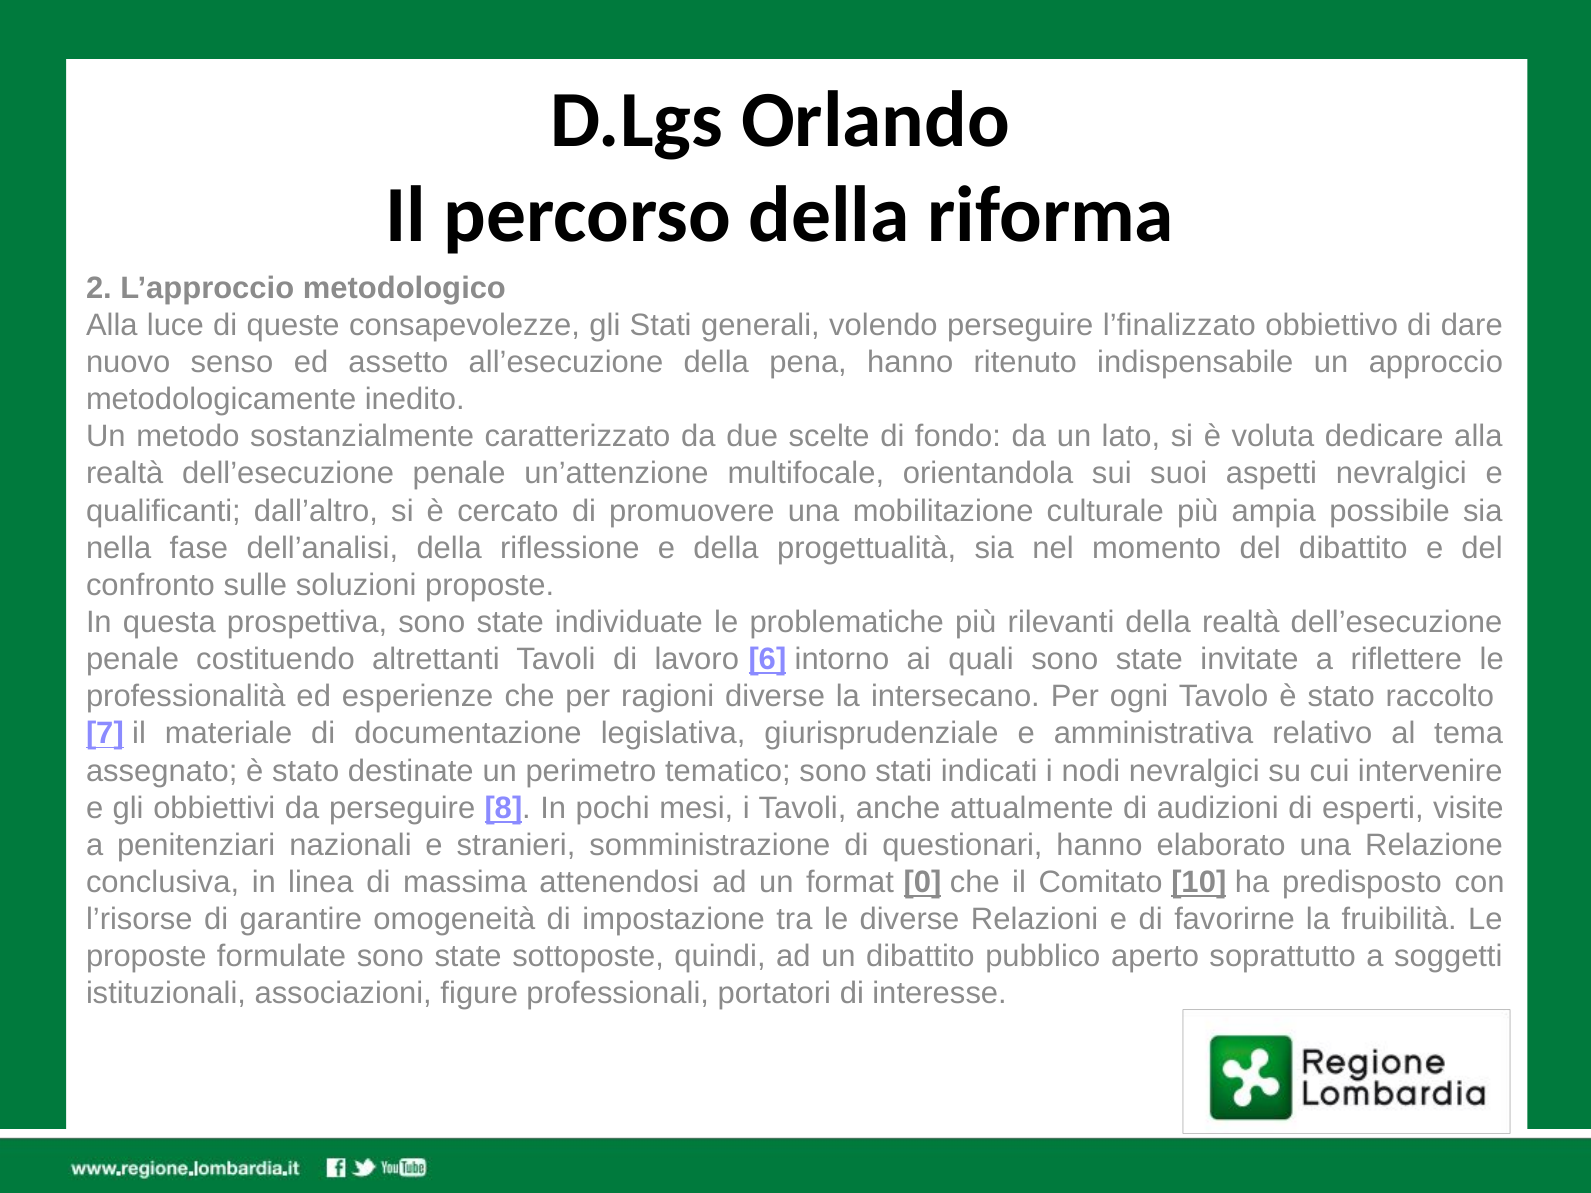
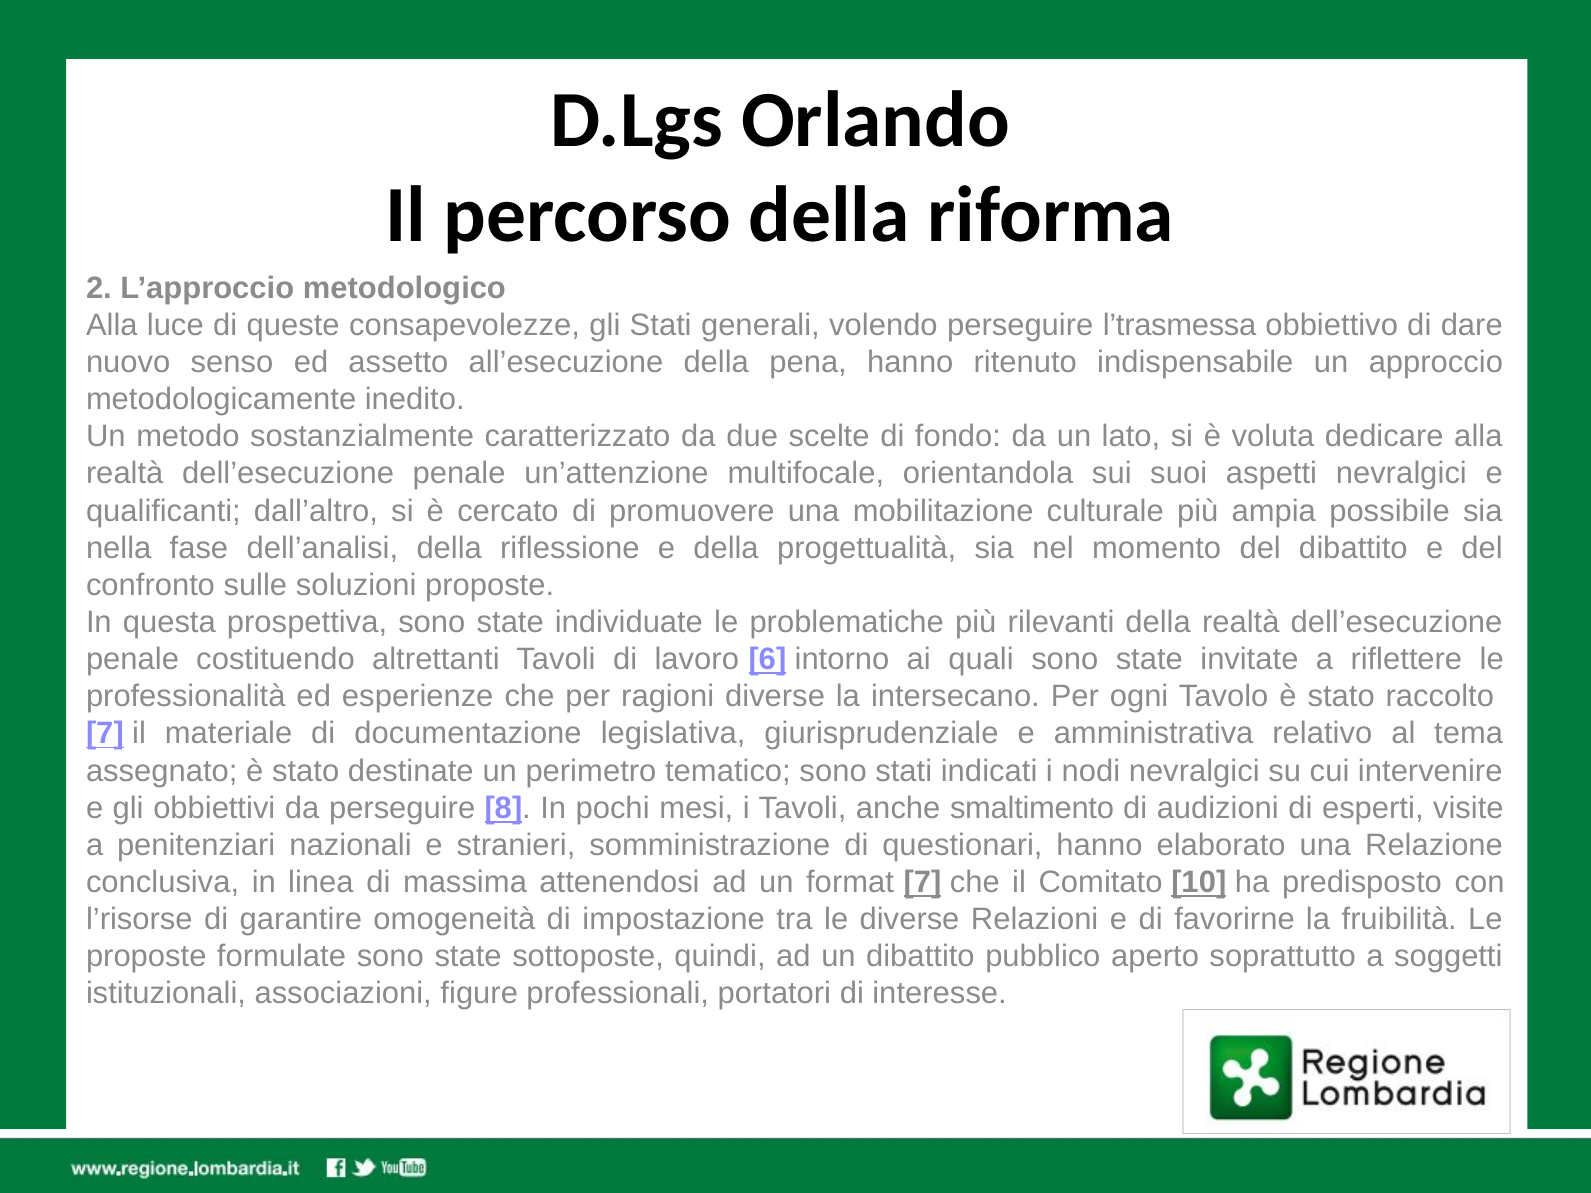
l’finalizzato: l’finalizzato -> l’trasmessa (1180, 325)
attualmente: attualmente -> smaltimento (1032, 808)
format 0: 0 -> 7 (923, 882)
